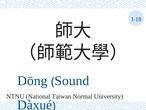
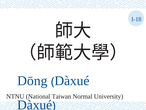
Sound: Sound -> Dàxué (72, 80)
